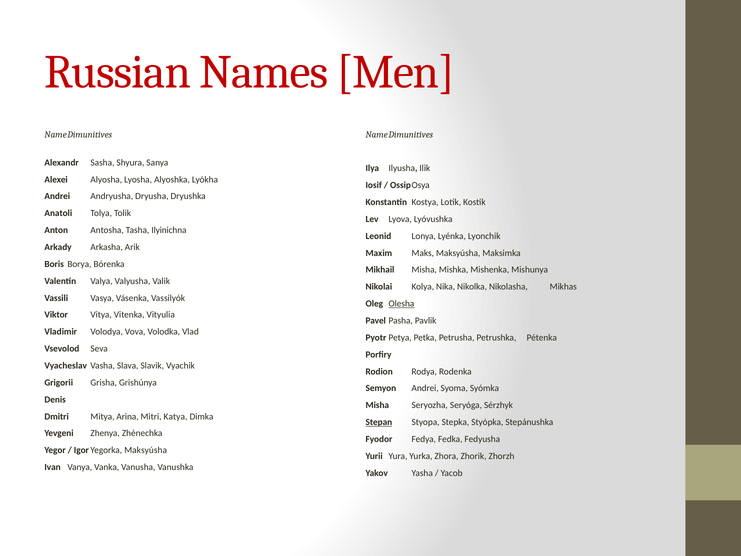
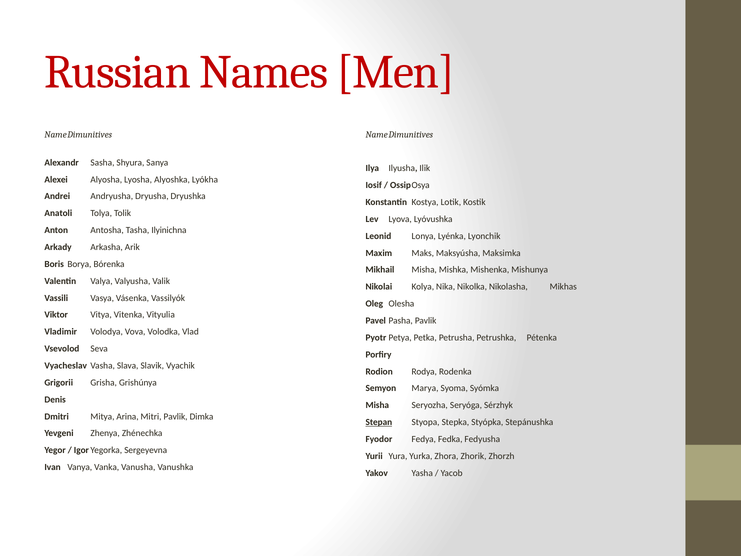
Olesha underline: present -> none (401, 304)
Semyon Andrei: Andrei -> Marya (425, 388)
Mitri Katya: Katya -> Pavlik (176, 416)
Maksyúsha: Maksyúsha -> Sergeyevna (146, 450)
